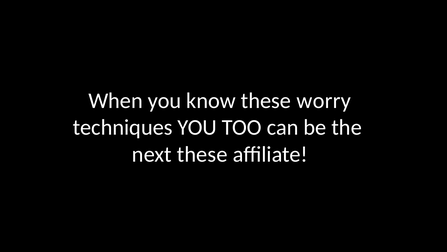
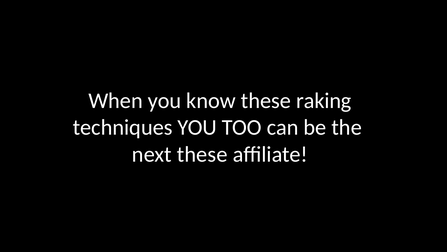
worry: worry -> raking (324, 100)
